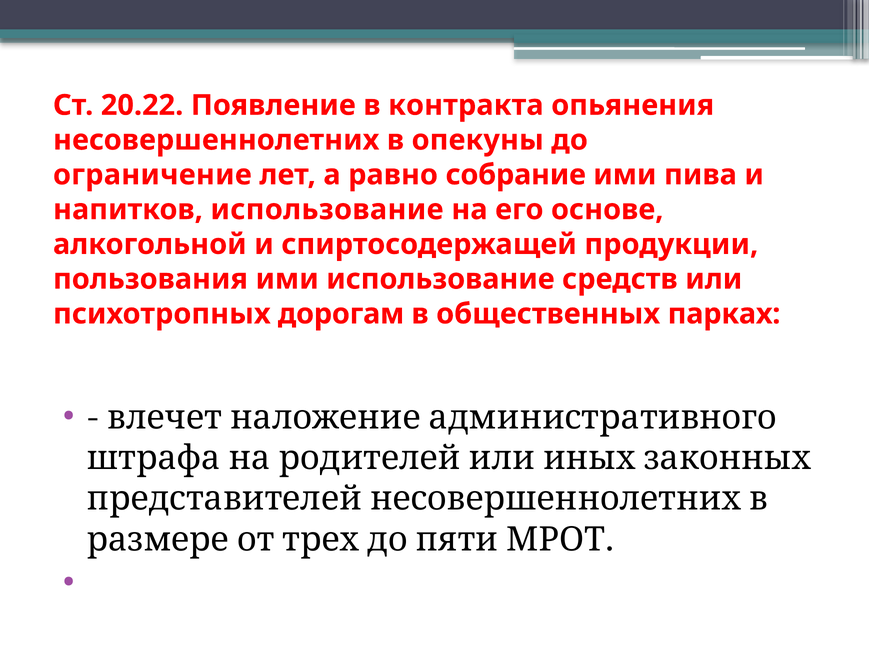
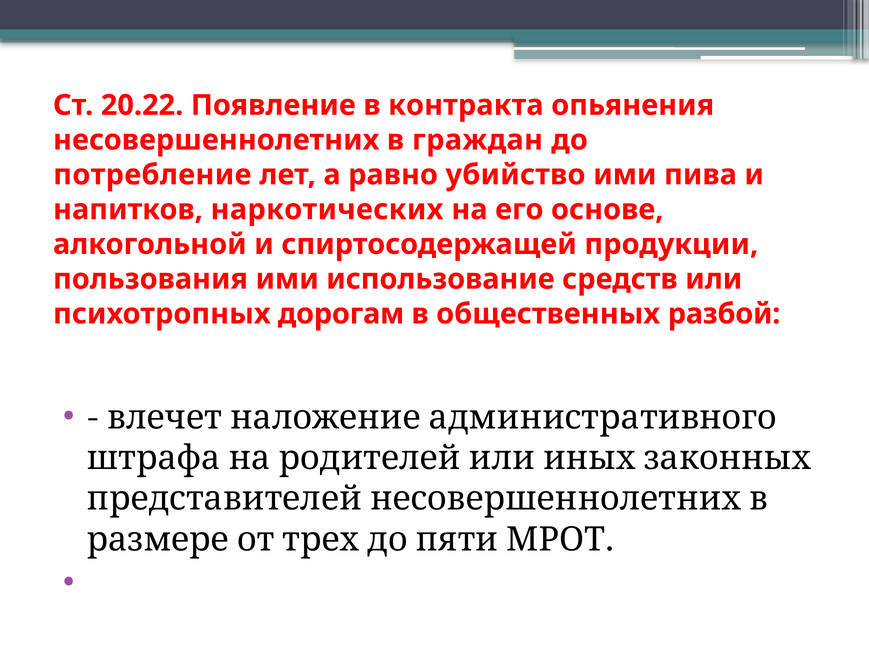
опекуны: опекуны -> граждан (478, 140)
ограничение: ограничение -> потребление (152, 175)
собрание: собрание -> убийство (516, 175)
напитков использование: использование -> наркотических (327, 210)
парках: парках -> разбой (724, 314)
